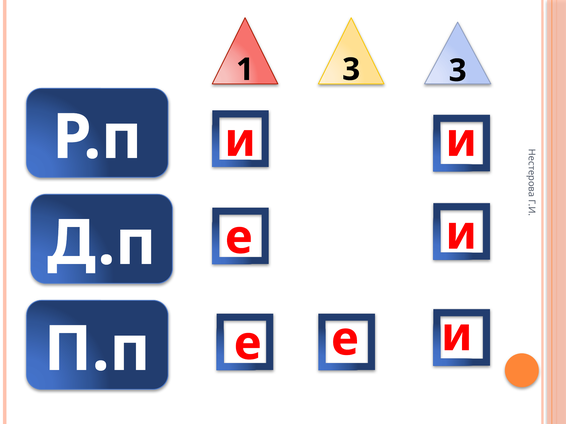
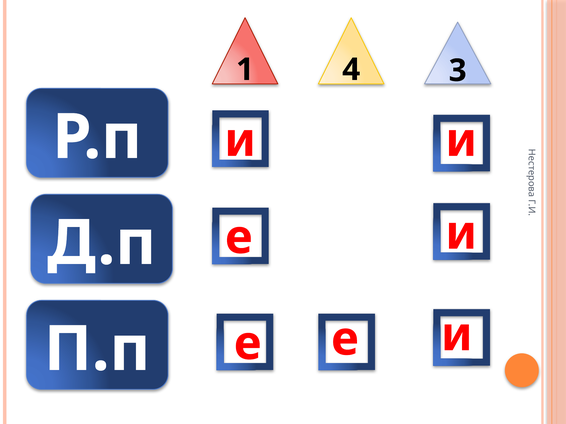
1 3: 3 -> 4 (351, 70)
